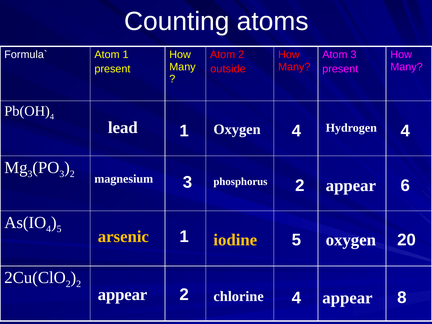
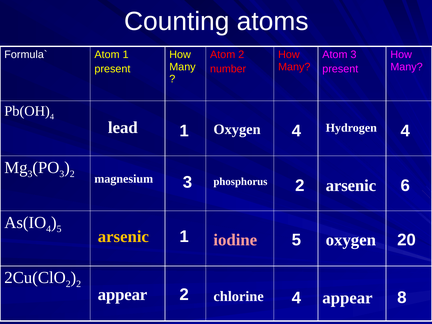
outside: outside -> number (228, 69)
appear: appear -> arsenic (351, 186)
iodine colour: yellow -> pink (235, 240)
